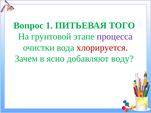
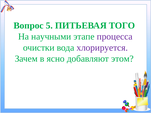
1: 1 -> 5 (49, 26)
грунтовой: грунтовой -> научными (51, 37)
хлорируется colour: red -> purple (102, 48)
воду: воду -> этом (122, 59)
